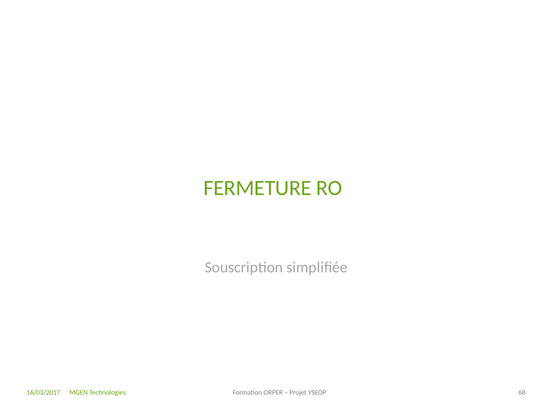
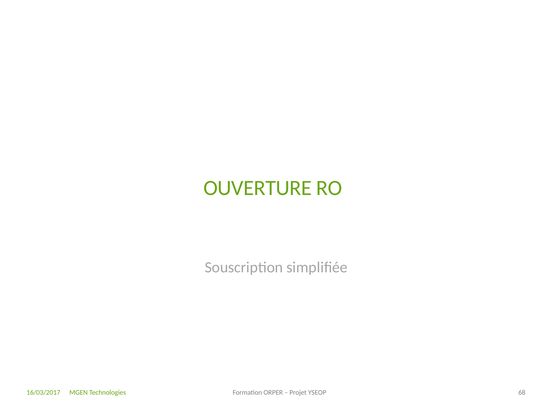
FERMETURE: FERMETURE -> OUVERTURE (258, 188)
